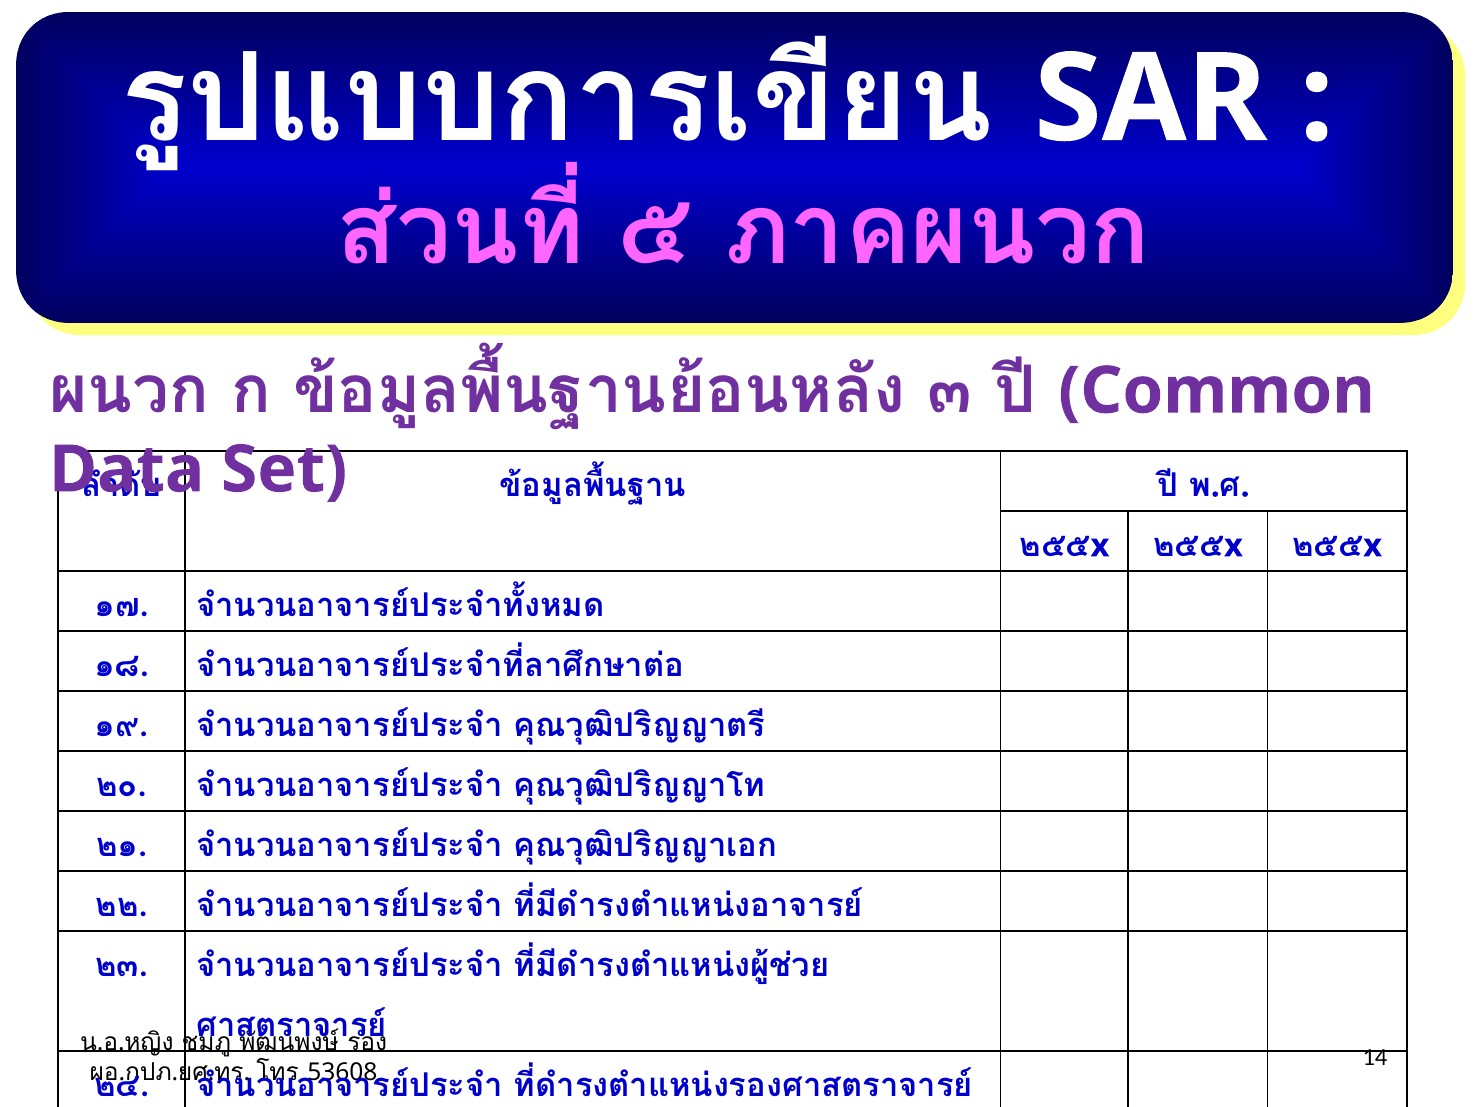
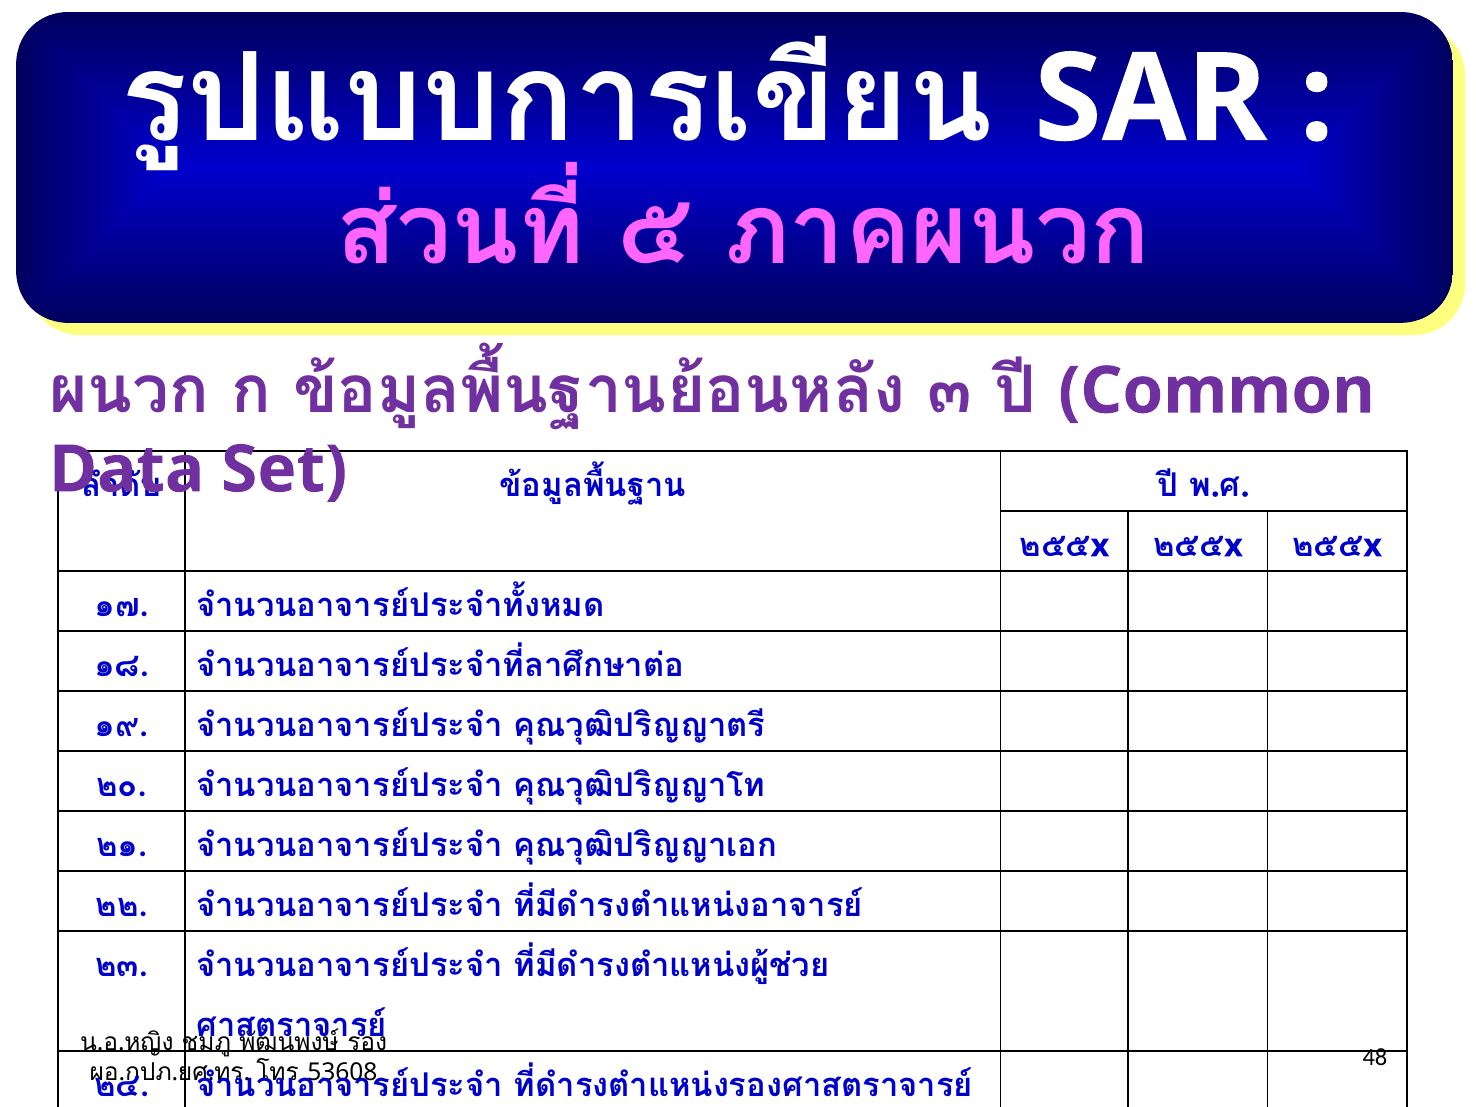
14: 14 -> 48 (1375, 1057)
